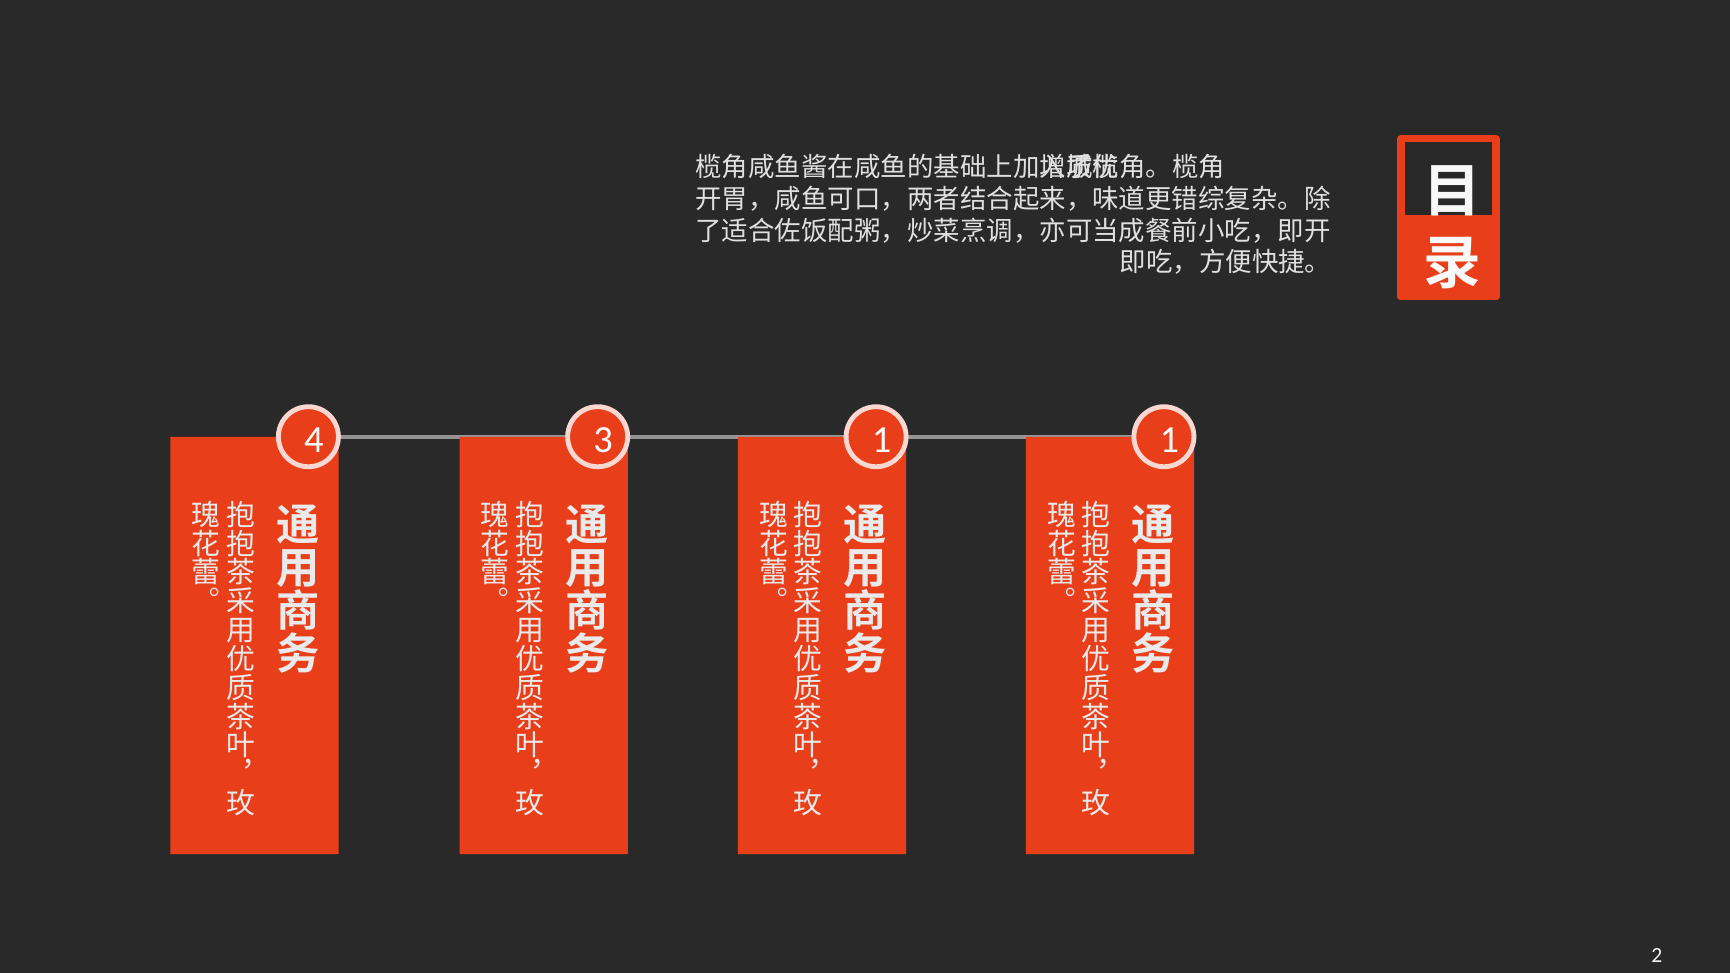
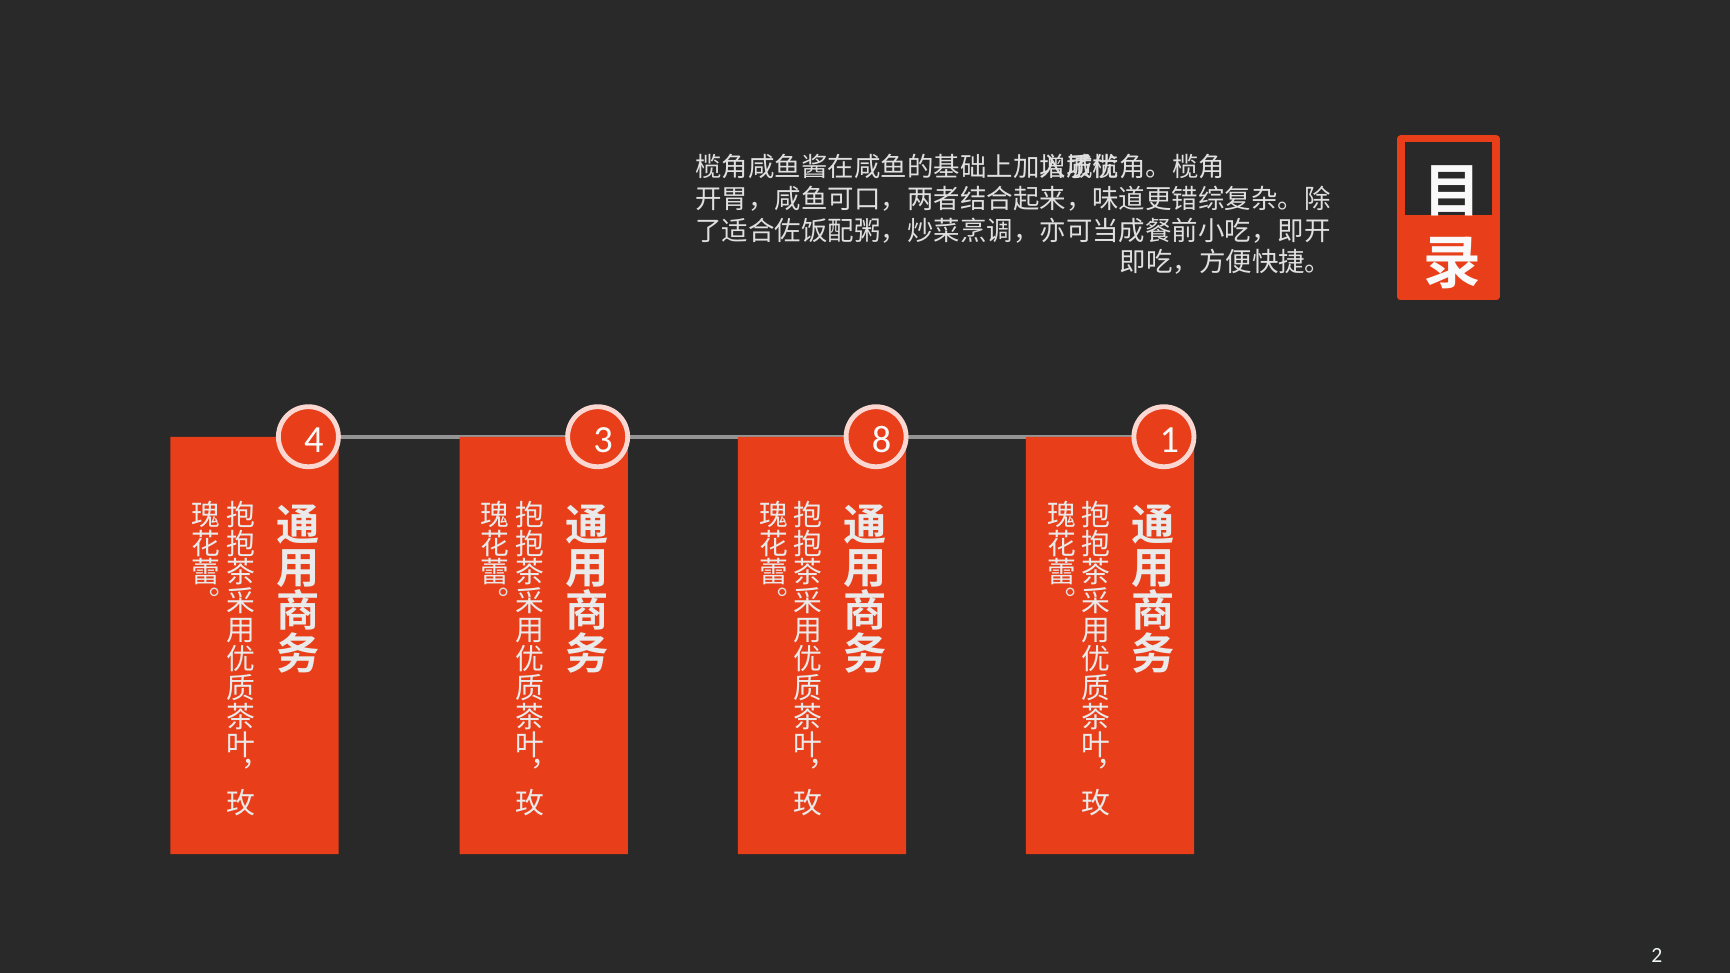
3 1: 1 -> 8 (882, 439)
